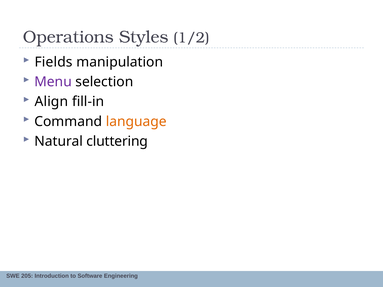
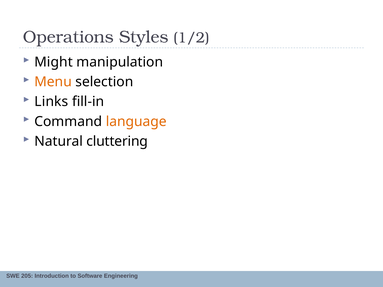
Fields: Fields -> Might (54, 62)
Menu colour: purple -> orange (53, 82)
Align: Align -> Links (51, 102)
